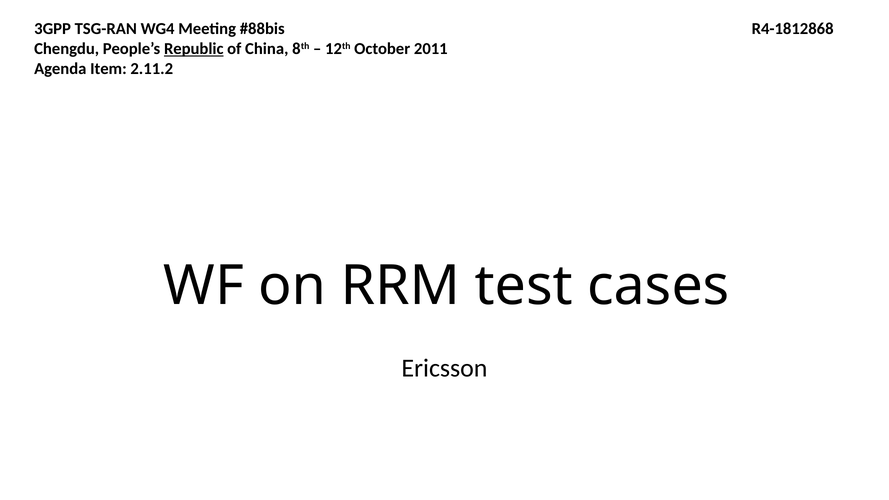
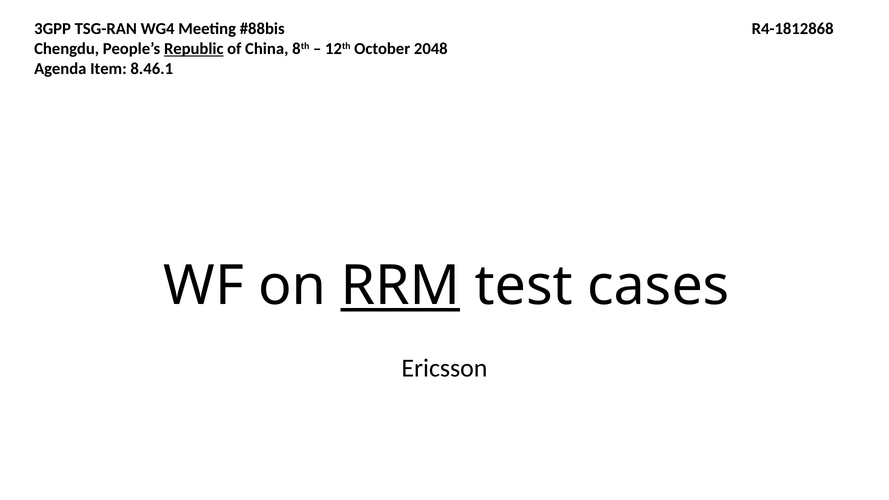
2011: 2011 -> 2048 (431, 49)
2.11.2: 2.11.2 -> 8.46.1 (152, 69)
RRM underline: none -> present (400, 286)
